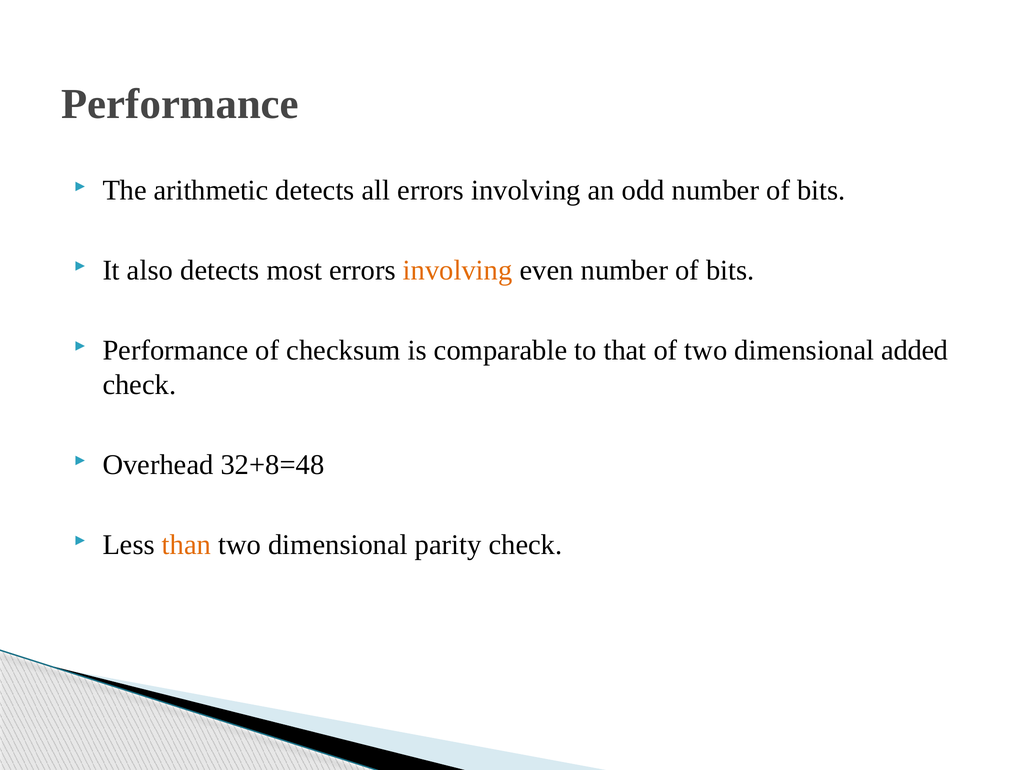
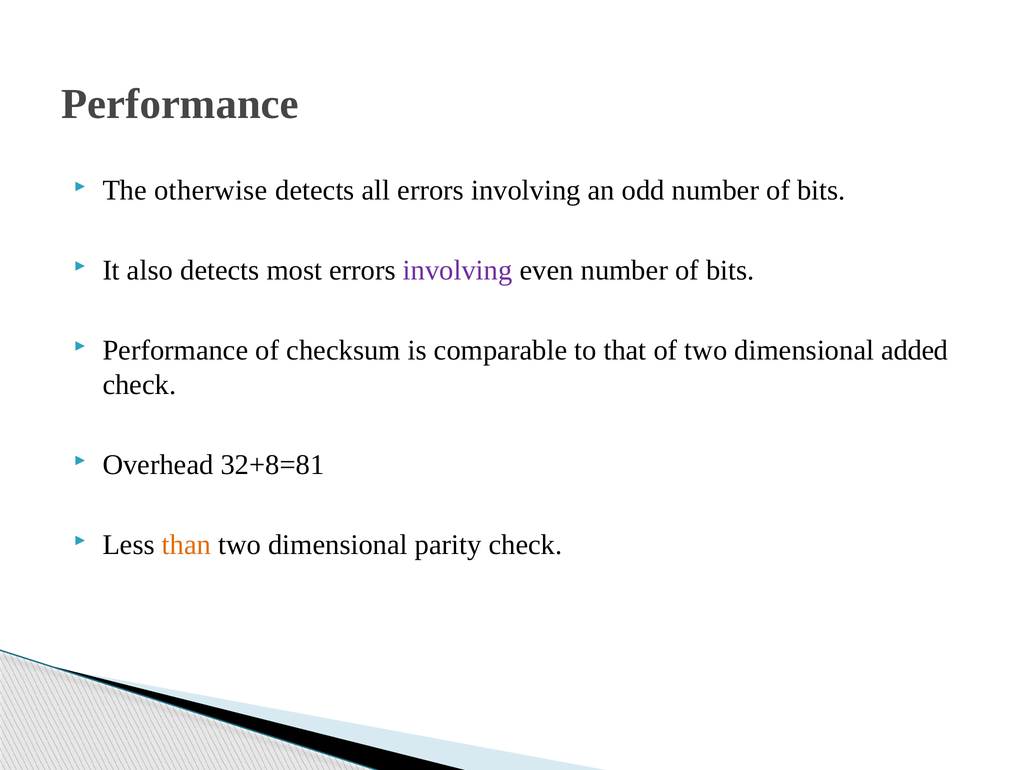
arithmetic: arithmetic -> otherwise (211, 191)
involving colour: orange -> purple (458, 271)
32+8=48: 32+8=48 -> 32+8=81 (272, 465)
